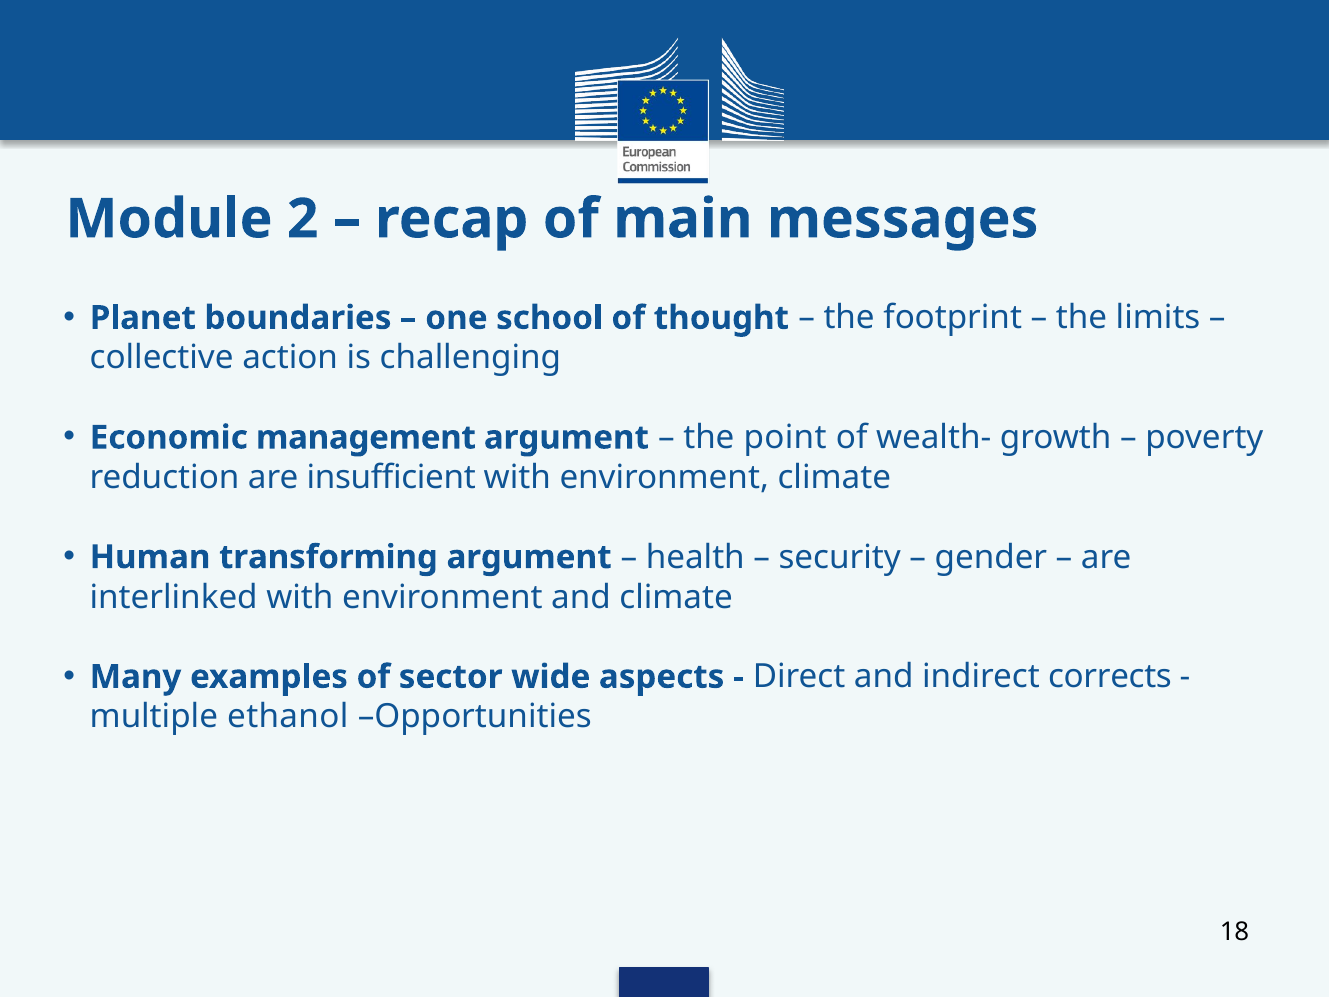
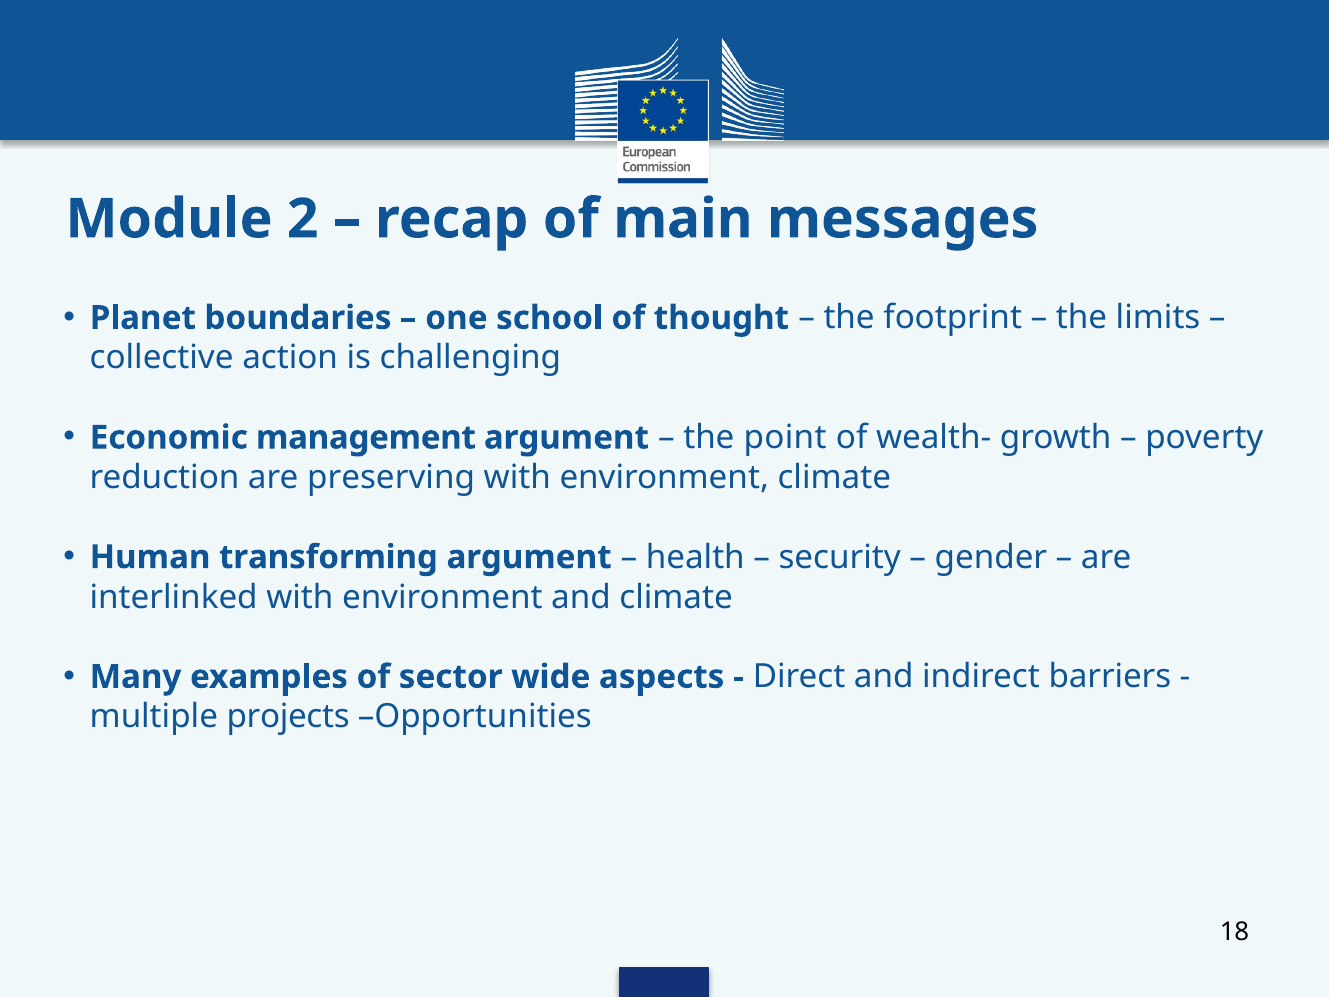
insufficient: insufficient -> preserving (391, 477)
corrects: corrects -> barriers (1110, 677)
ethanol: ethanol -> projects (288, 717)
